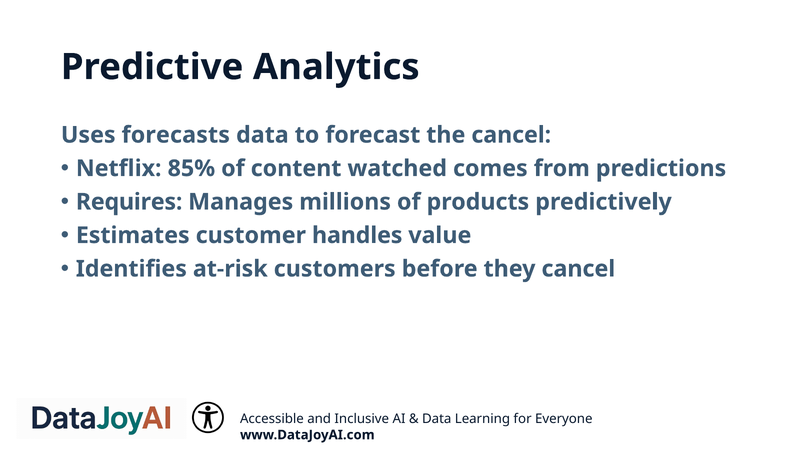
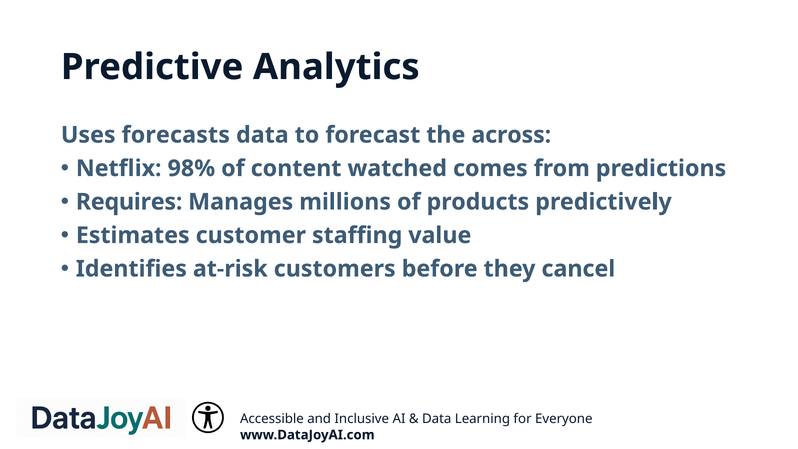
the cancel: cancel -> across (511, 135)
85%: 85% -> 98% (191, 168)
handles: handles -> staffing (357, 235)
